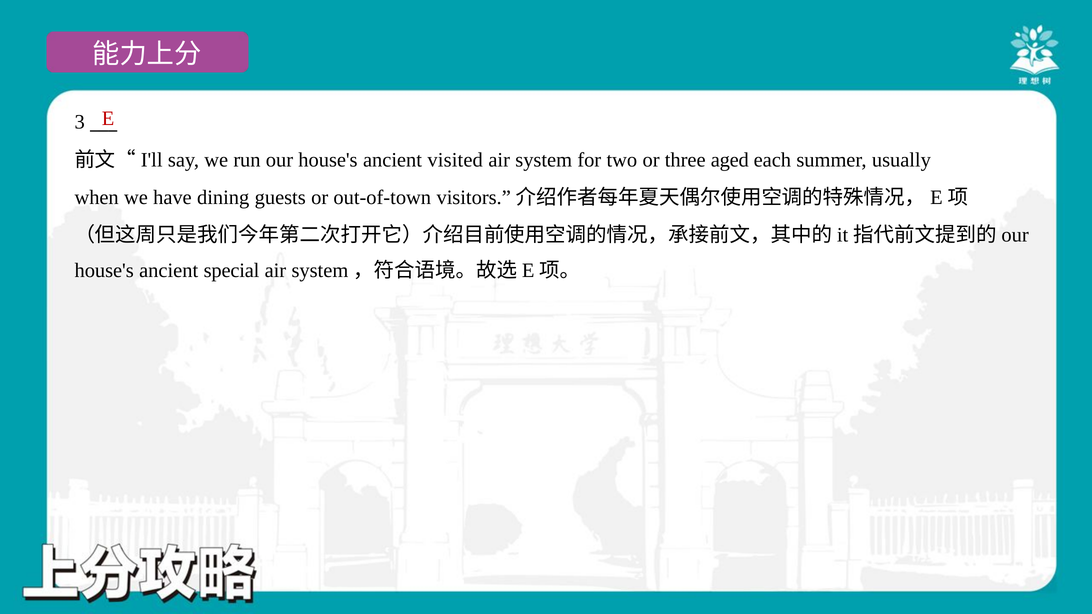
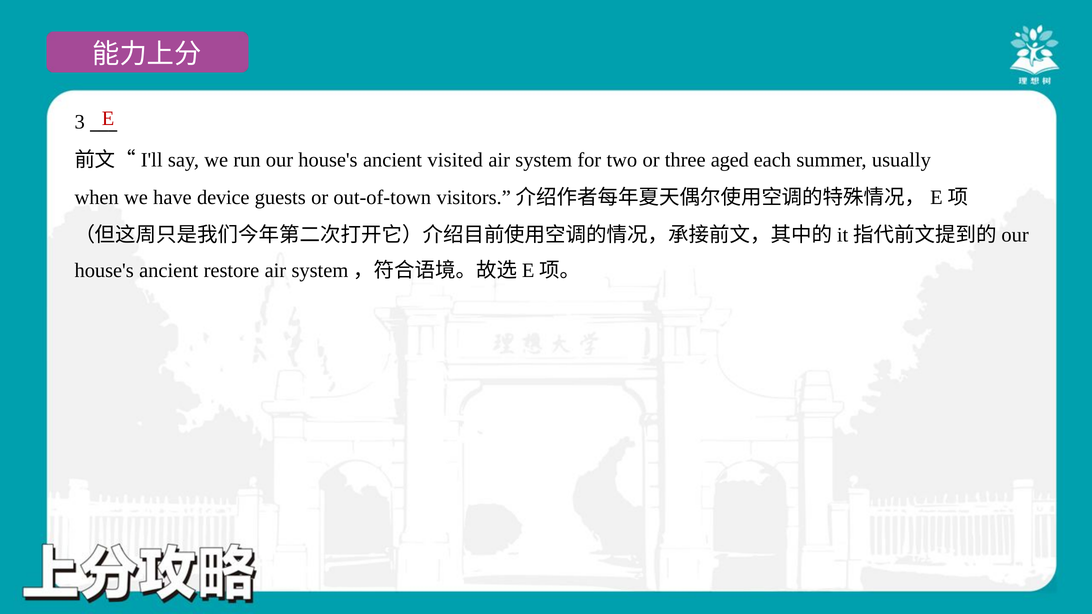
dining: dining -> device (223, 198)
special: special -> restore (231, 271)
